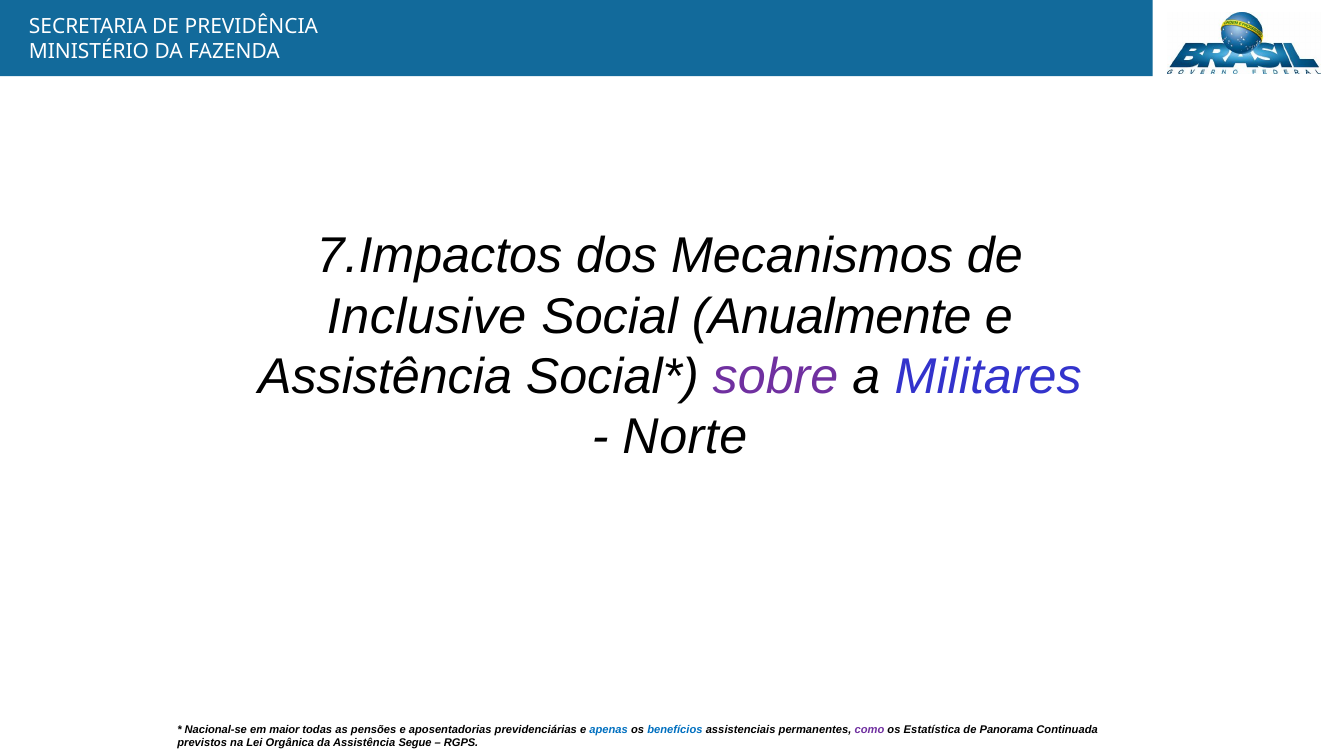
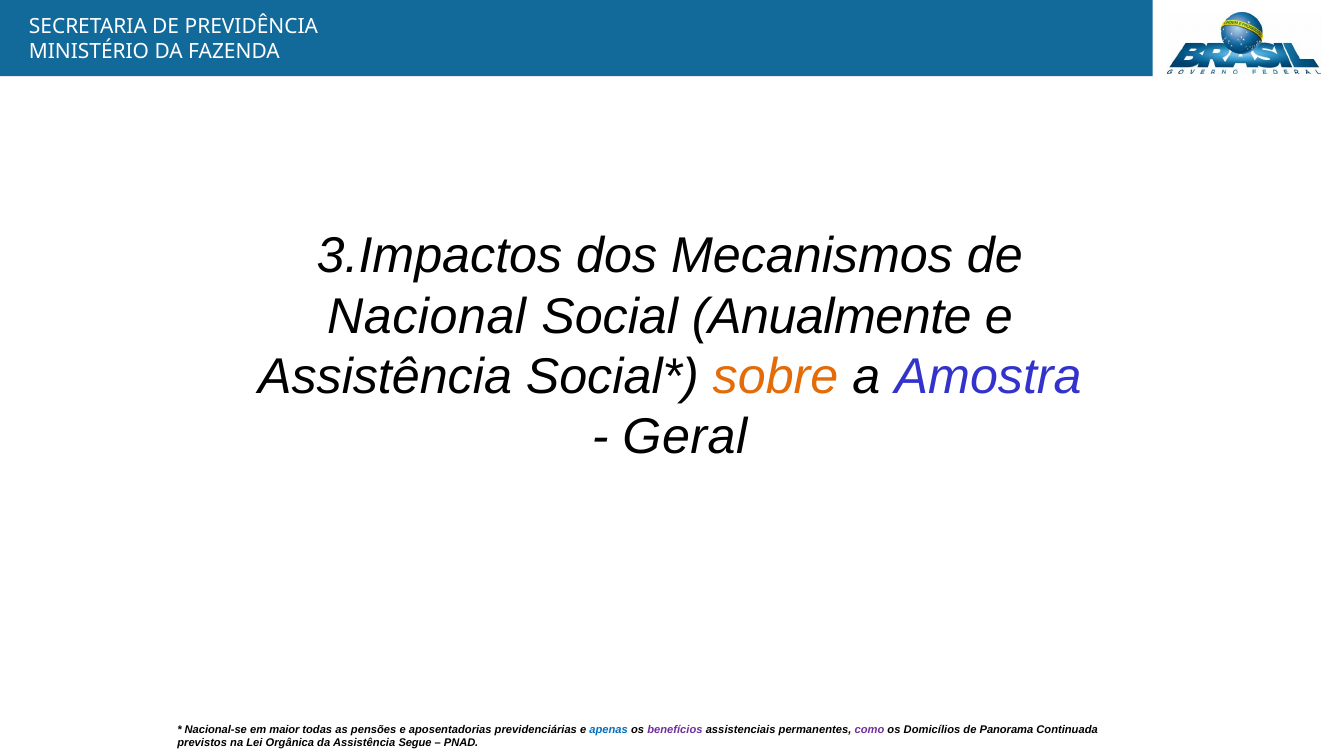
7.Impactos: 7.Impactos -> 3.Impactos (439, 256)
Inclusive: Inclusive -> Nacional (427, 317)
sobre colour: purple -> orange (776, 377)
Militares: Militares -> Amostra (988, 377)
Norte: Norte -> Geral (685, 437)
benefícios colour: blue -> purple (675, 729)
Estatística: Estatística -> Domicílios (932, 729)
RGPS: RGPS -> PNAD (461, 743)
